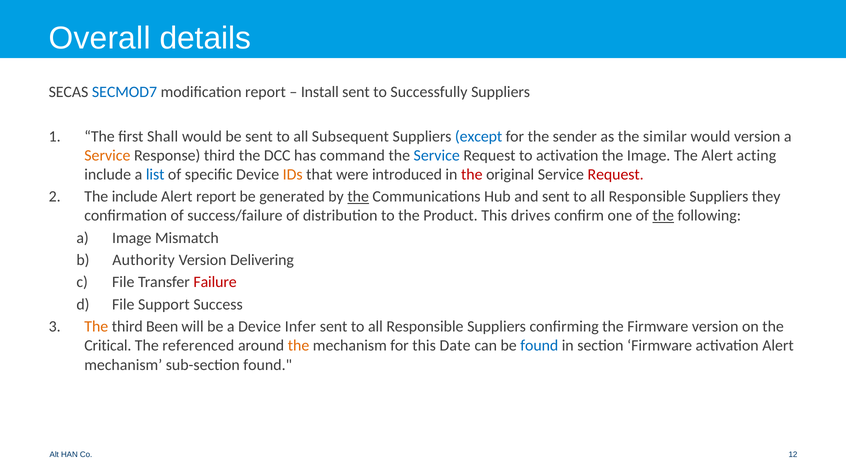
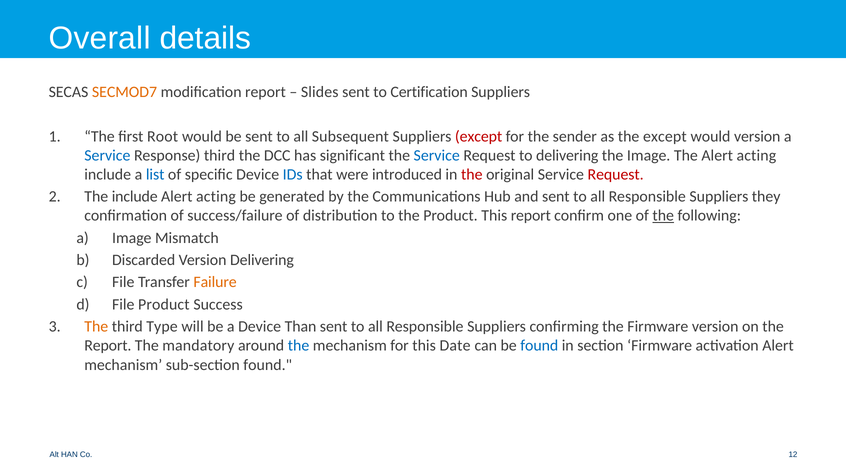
SECMOD7 colour: blue -> orange (125, 92)
Install: Install -> Slides (320, 92)
Successfully: Successfully -> Certification (429, 92)
Shall: Shall -> Root (163, 136)
except colour: blue -> red (479, 136)
the similar: similar -> except (665, 136)
Service colour: orange -> blue (107, 155)
command: command -> significant (352, 155)
to activation: activation -> delivering (567, 155)
IDs colour: orange -> blue (293, 174)
report: report -> acting (216, 197)
the underline: present -> none (358, 197)
This drives: drives -> report (531, 216)
Authority: Authority -> Discarded (144, 260)
Failure colour: red -> orange (215, 282)
File Support: Support -> Product (164, 304)
Been: Been -> Type (162, 327)
Infer: Infer -> Than (301, 327)
Critical: Critical -> Report (108, 346)
referenced: referenced -> mandatory (198, 346)
the colour: orange -> blue (299, 346)
